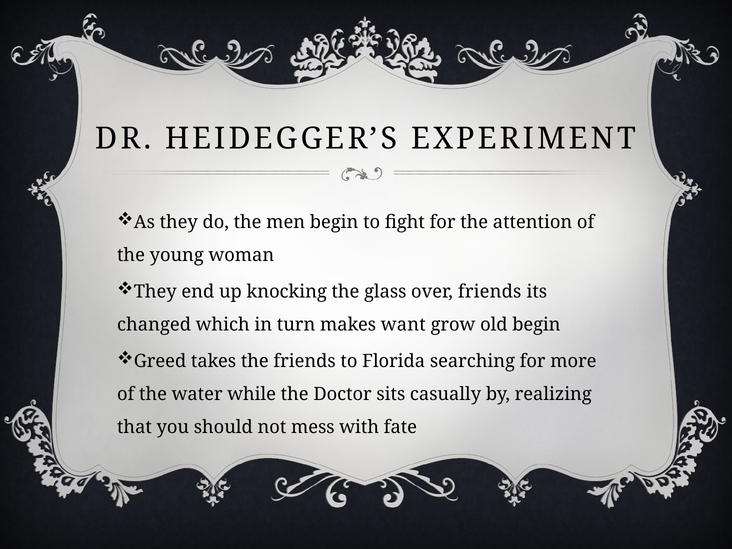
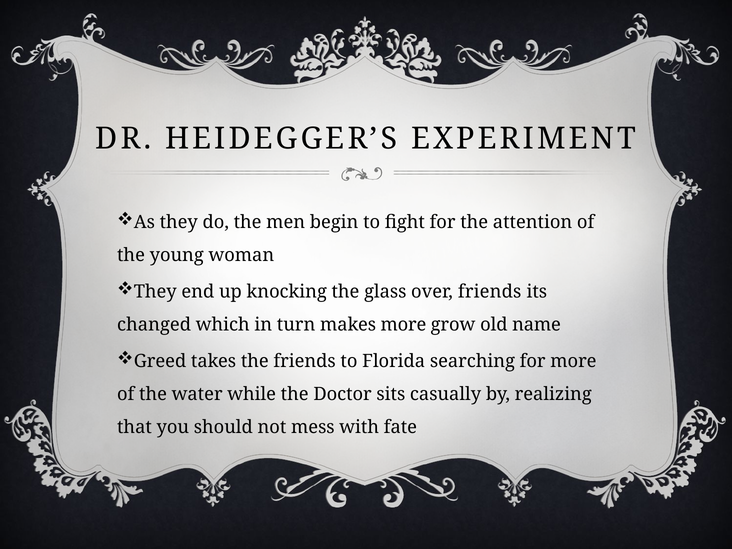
makes want: want -> more (403, 325)
old begin: begin -> name (536, 325)
